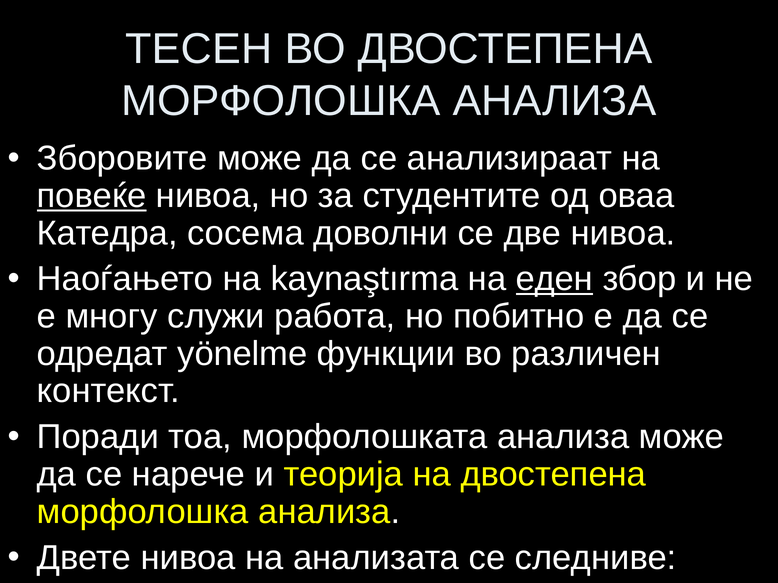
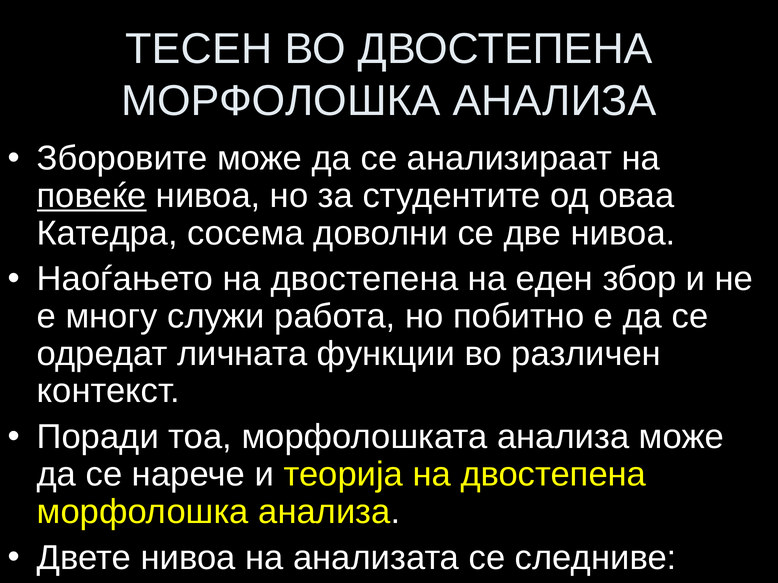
Наоѓањето на kaynaştırma: kaynaştırma -> двостепена (364, 279)
еден underline: present -> none (554, 279)
yönelme: yönelme -> личната (242, 354)
